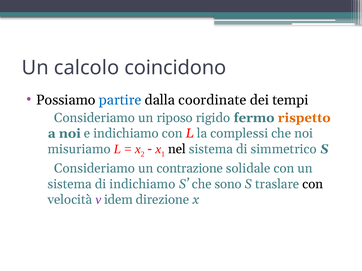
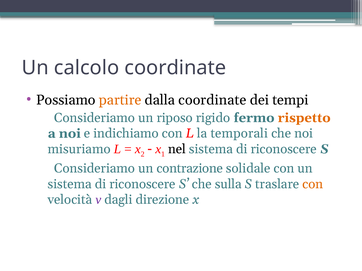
calcolo coincidono: coincidono -> coordinate (175, 68)
partire colour: blue -> orange (120, 100)
complessi: complessi -> temporali (239, 134)
simmetrico: simmetrico -> riconoscere (284, 149)
indichiamo: indichiamo -> riconoscere (142, 184)
sono: sono -> sulla (228, 184)
con colour: black -> orange (313, 184)
idem: idem -> dagli (118, 200)
